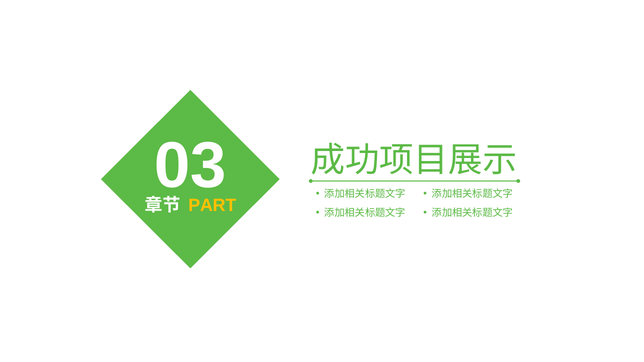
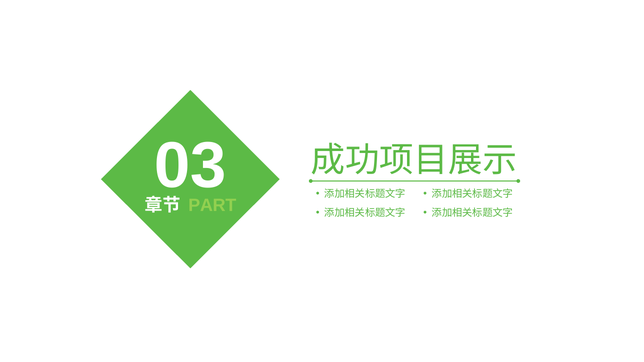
PART colour: yellow -> light green (212, 206)
